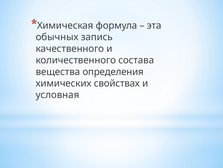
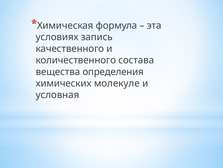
обычных: обычных -> условиях (57, 37)
свойствах: свойствах -> молекуле (117, 83)
